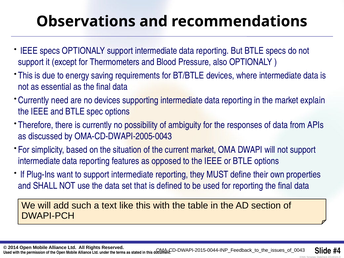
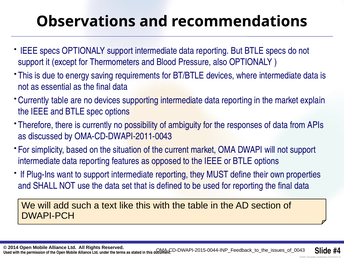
Currently need: need -> table (60, 100)
OMA-CD-DWAPI-2005-0043: OMA-CD-DWAPI-2005-0043 -> OMA-CD-DWAPI-2011-0043 (123, 136)
